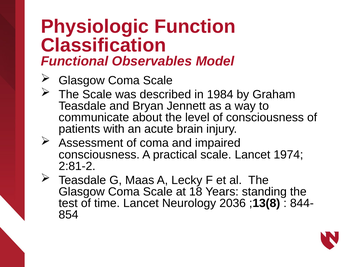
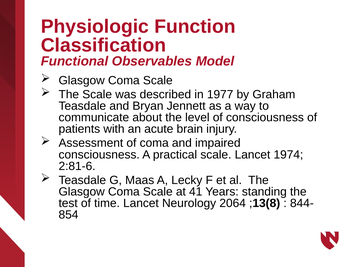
1984: 1984 -> 1977 (220, 94)
2:81-2: 2:81-2 -> 2:81-6 (77, 166)
18: 18 -> 41 (196, 192)
2036: 2036 -> 2064 (233, 203)
